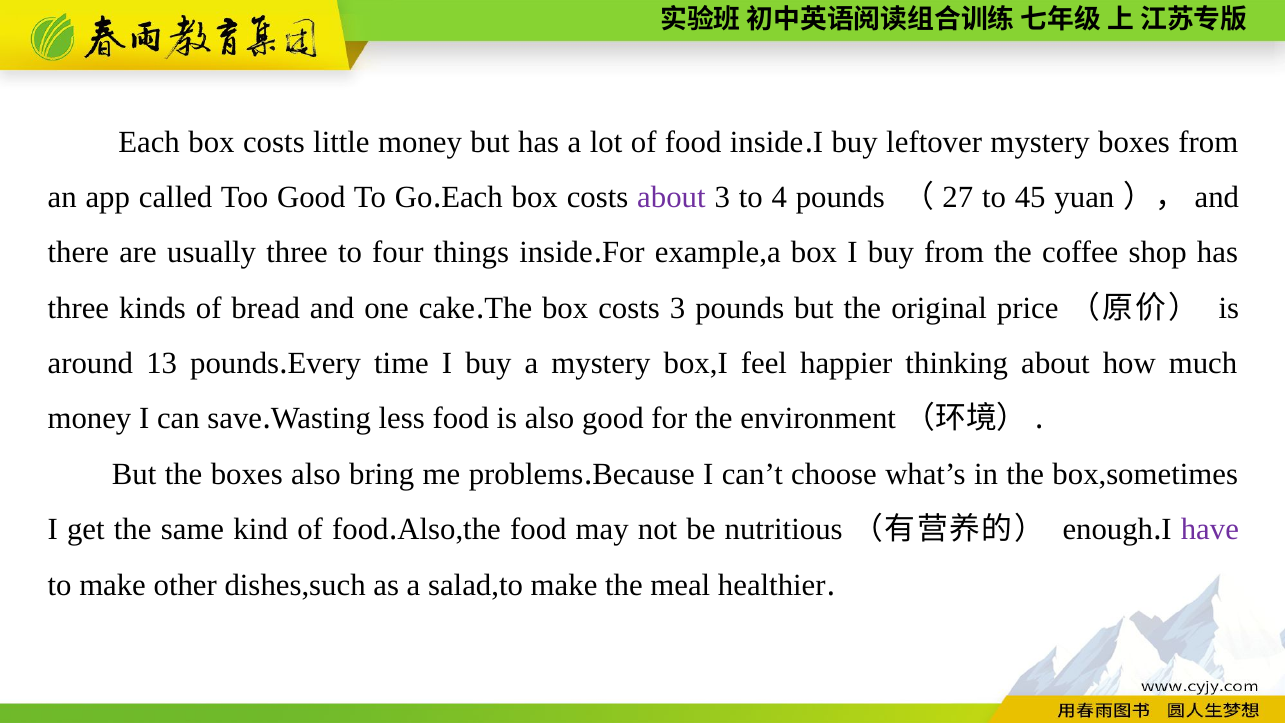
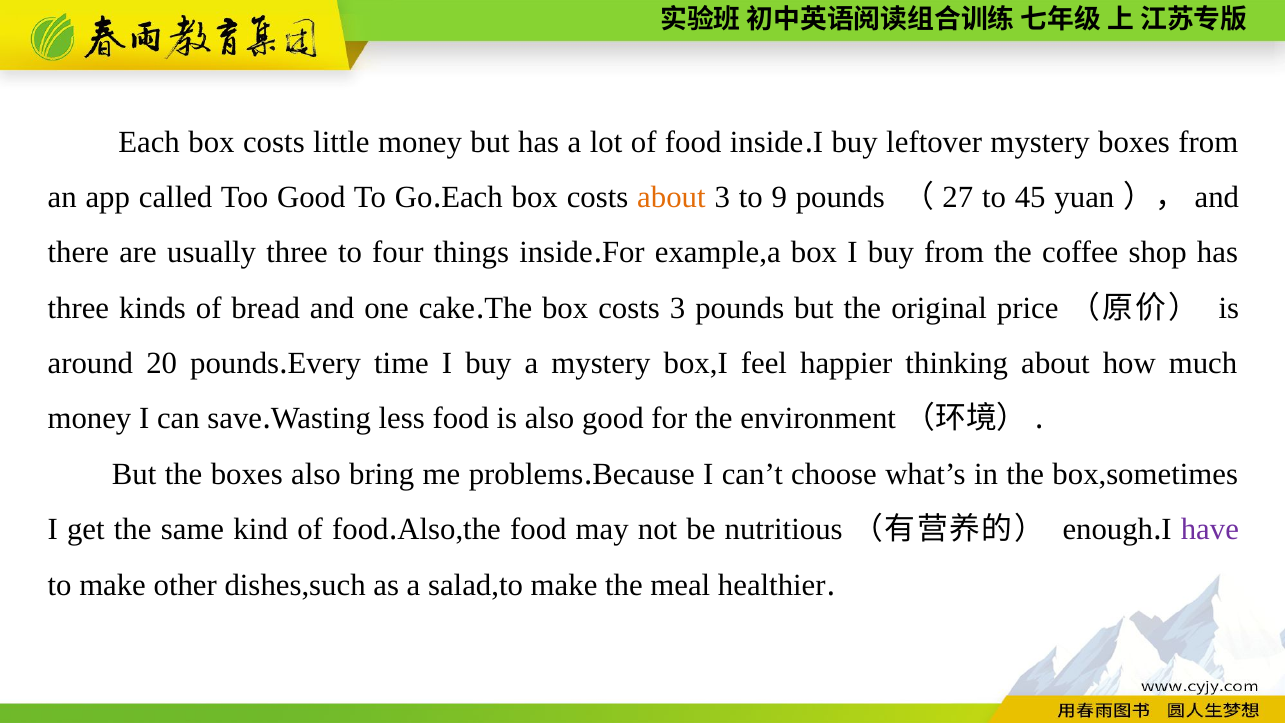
about colour: purple -> orange (671, 197)
4: 4 -> 9 (779, 197)
13: 13 -> 20 (162, 363)
